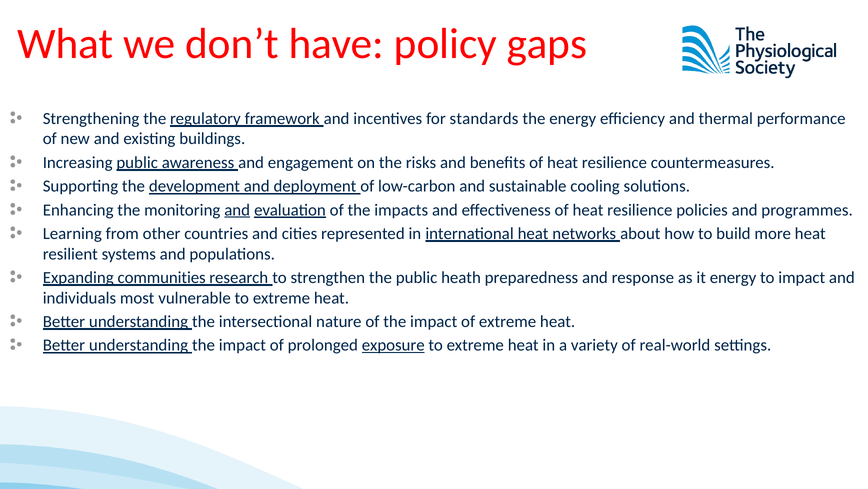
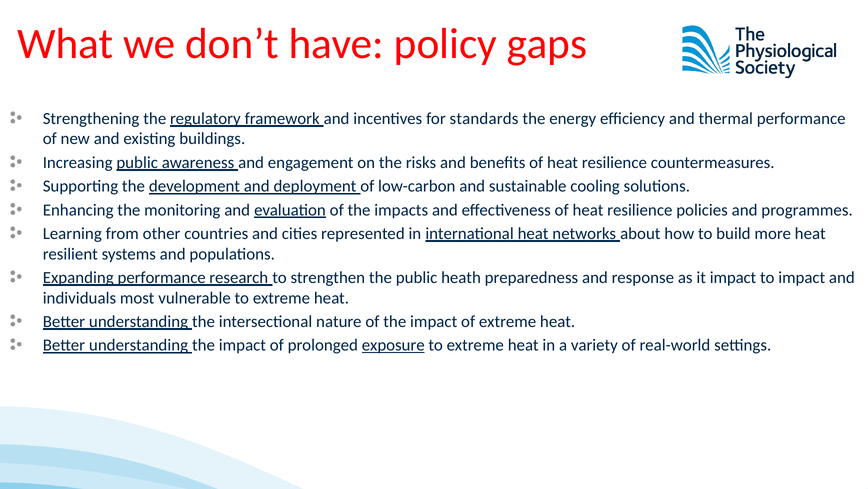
and underline: present -> none (237, 210)
Expanding communities: communities -> performance (162, 277)
it energy: energy -> impact (733, 277)
